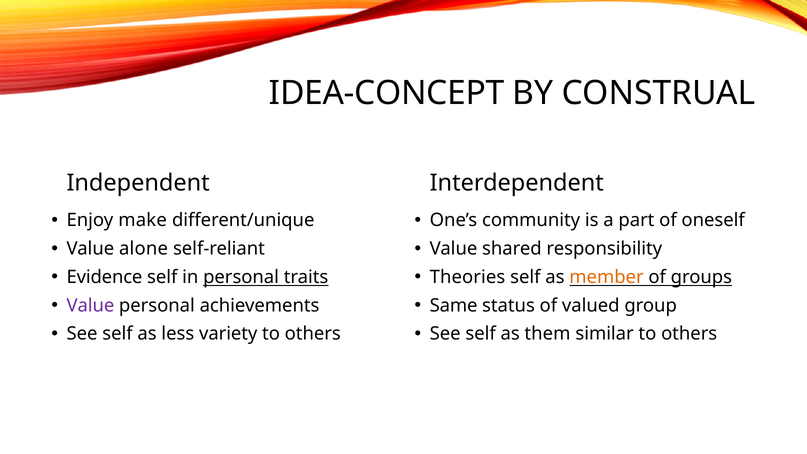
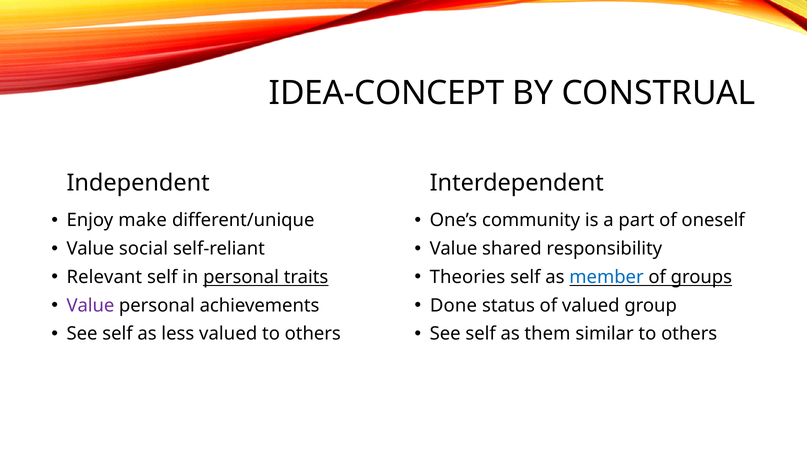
alone: alone -> social (144, 249)
Evidence: Evidence -> Relevant (104, 277)
member colour: orange -> blue (606, 277)
Same: Same -> Done (453, 305)
less variety: variety -> valued (228, 334)
